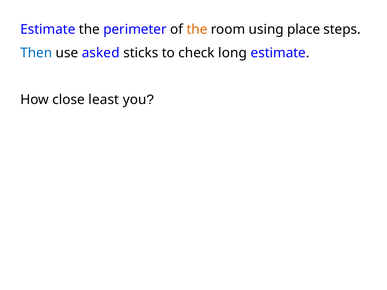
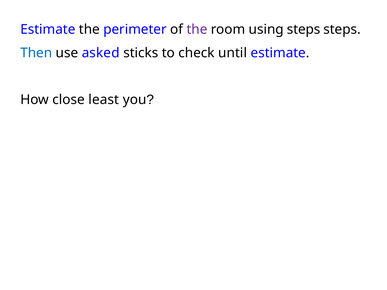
the colour: orange -> purple (197, 30)
using place: place -> steps (304, 30)
long: long -> until (233, 53)
